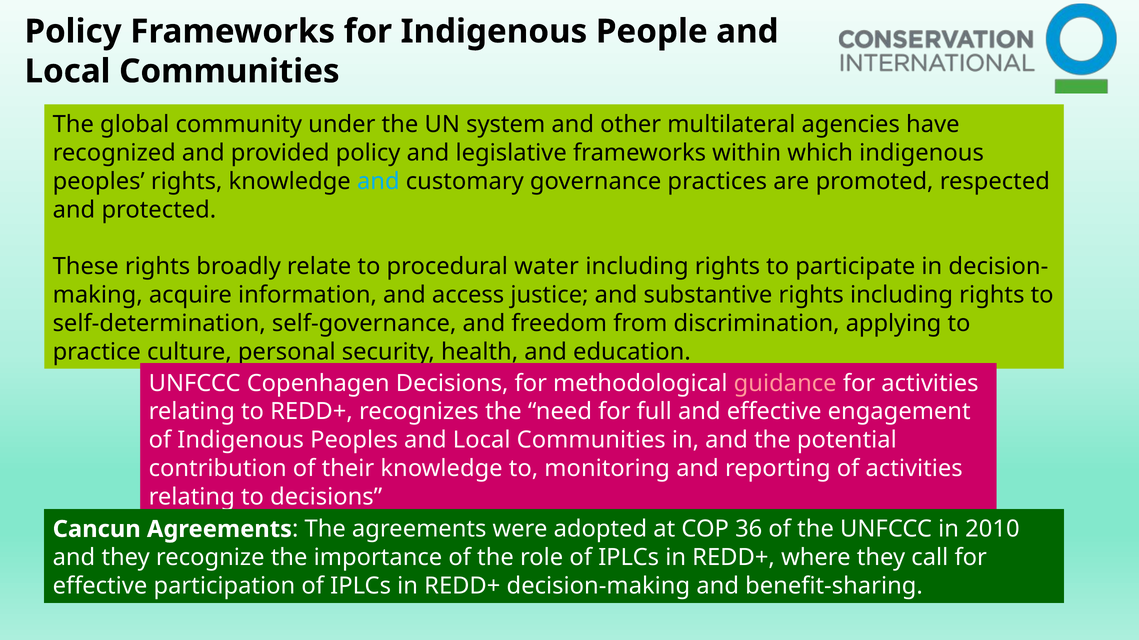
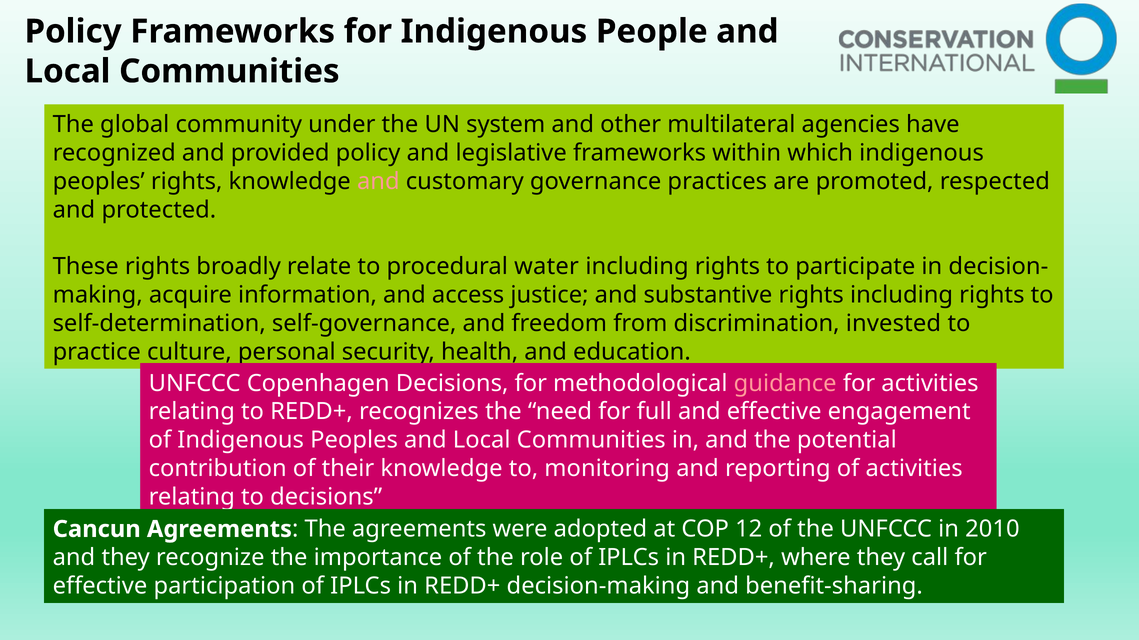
and colour: light blue -> pink (378, 181)
applying: applying -> invested (893, 324)
36: 36 -> 12 (749, 530)
